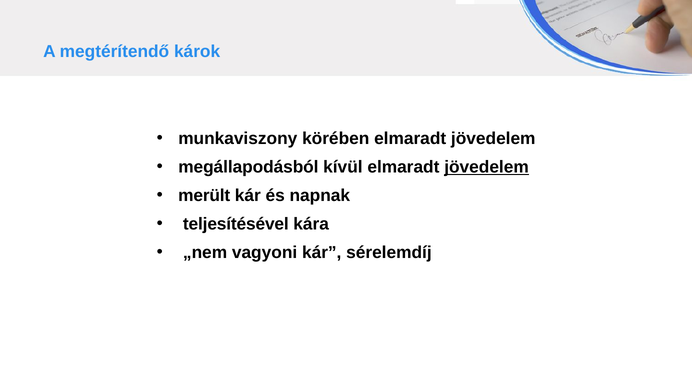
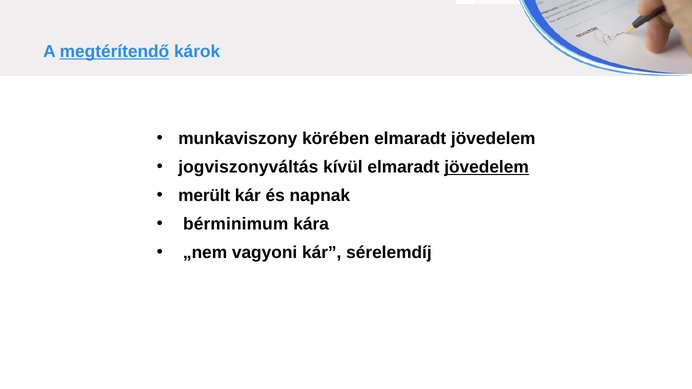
megtérítendő underline: none -> present (114, 52)
megállapodásból: megállapodásból -> jogviszonyváltás (248, 167)
teljesítésével: teljesítésével -> bérminimum (236, 224)
